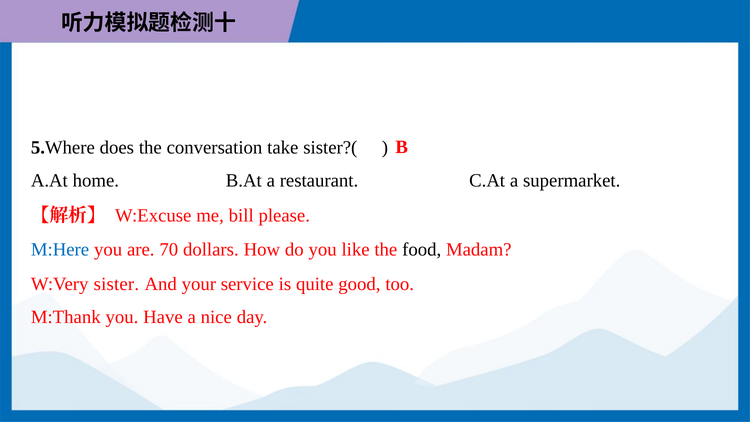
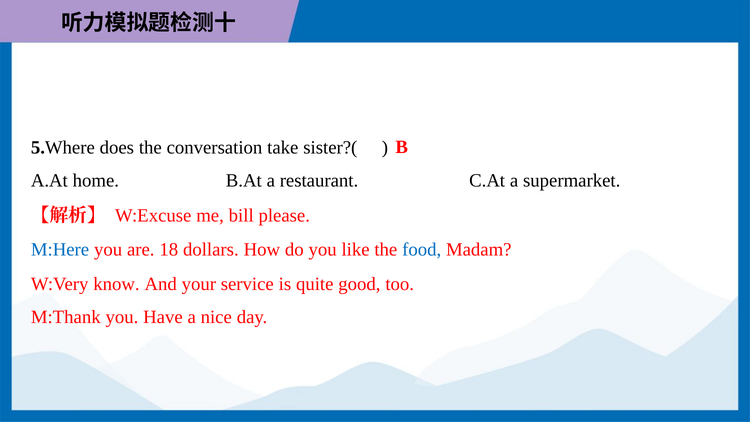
70: 70 -> 18 (169, 250)
food colour: black -> blue (422, 250)
sister: sister -> know (116, 284)
